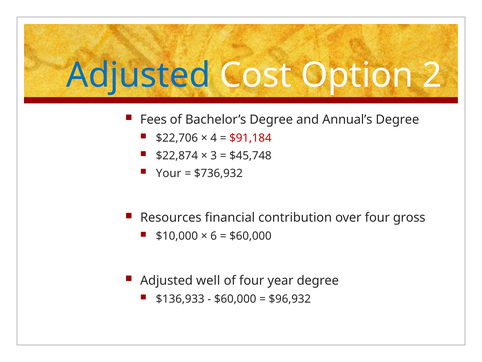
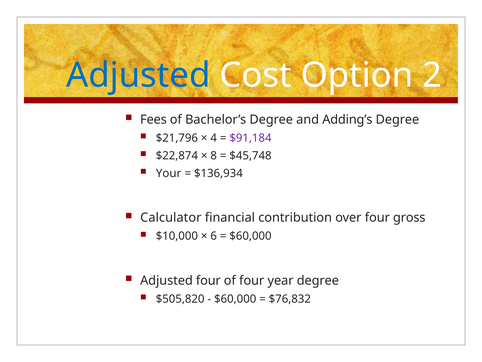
Annual’s: Annual’s -> Adding’s (347, 119)
$22,706: $22,706 -> $21,796 (177, 138)
$91,184 colour: red -> purple (250, 138)
3: 3 -> 8 (214, 155)
$736,932: $736,932 -> $136,934 (218, 173)
Resources: Resources -> Calculator (171, 217)
Adjusted well: well -> four (208, 280)
$136,933: $136,933 -> $505,820 (180, 298)
$96,932: $96,932 -> $76,832 (290, 298)
